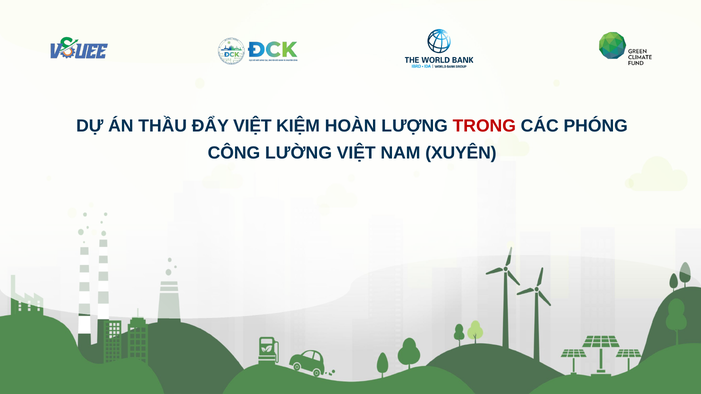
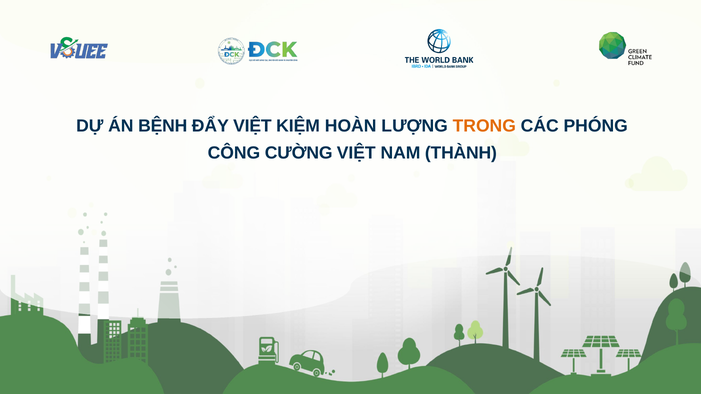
THẦU: THẦU -> BỆNH (163, 126)
TRONG colour: red -> orange (484, 126)
LƯỜNG: LƯỜNG -> CƯỜNG (299, 153)
XUYÊN: XUYÊN -> THÀNH (461, 153)
